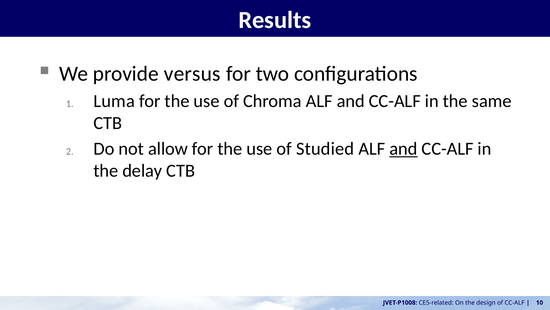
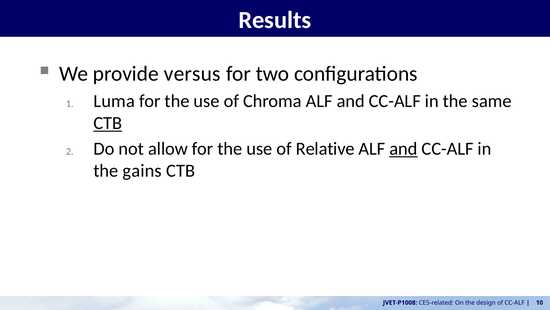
CTB underline: none -> present (108, 123)
Studied: Studied -> Relative (325, 149)
delay: delay -> gains (142, 171)
